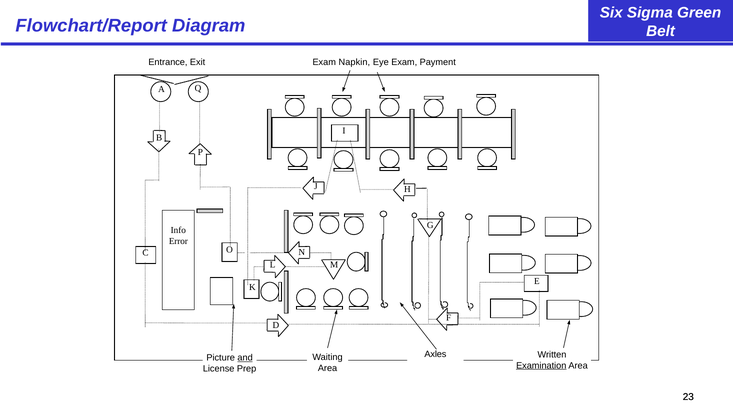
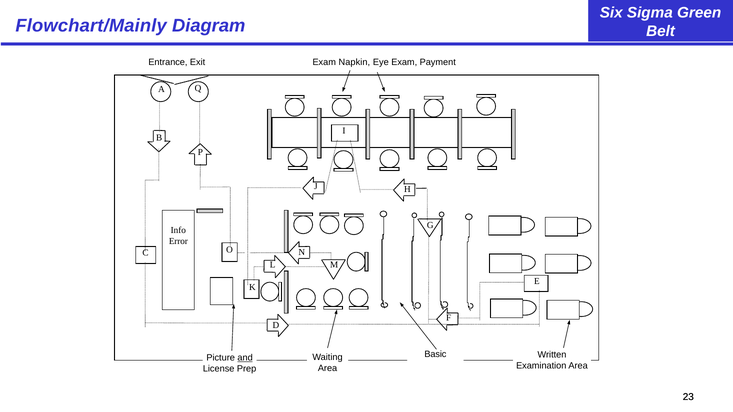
Flowchart/Report: Flowchart/Report -> Flowchart/Mainly (91, 26)
Axles: Axles -> Basic (435, 355)
Examination underline: present -> none (541, 366)
